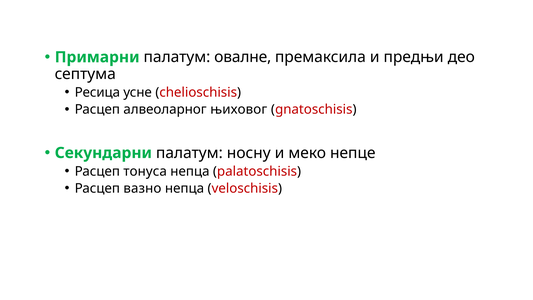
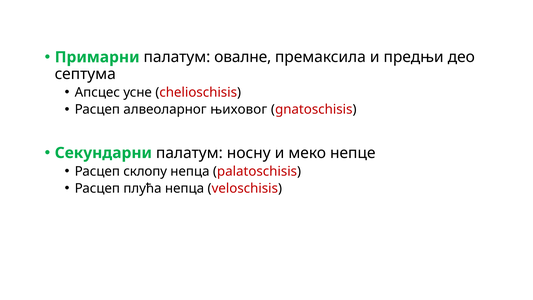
Ресица: Ресица -> Апсцес (97, 92)
тонуса: тонуса -> склопу (145, 171)
вазно: вазно -> плућа (142, 188)
